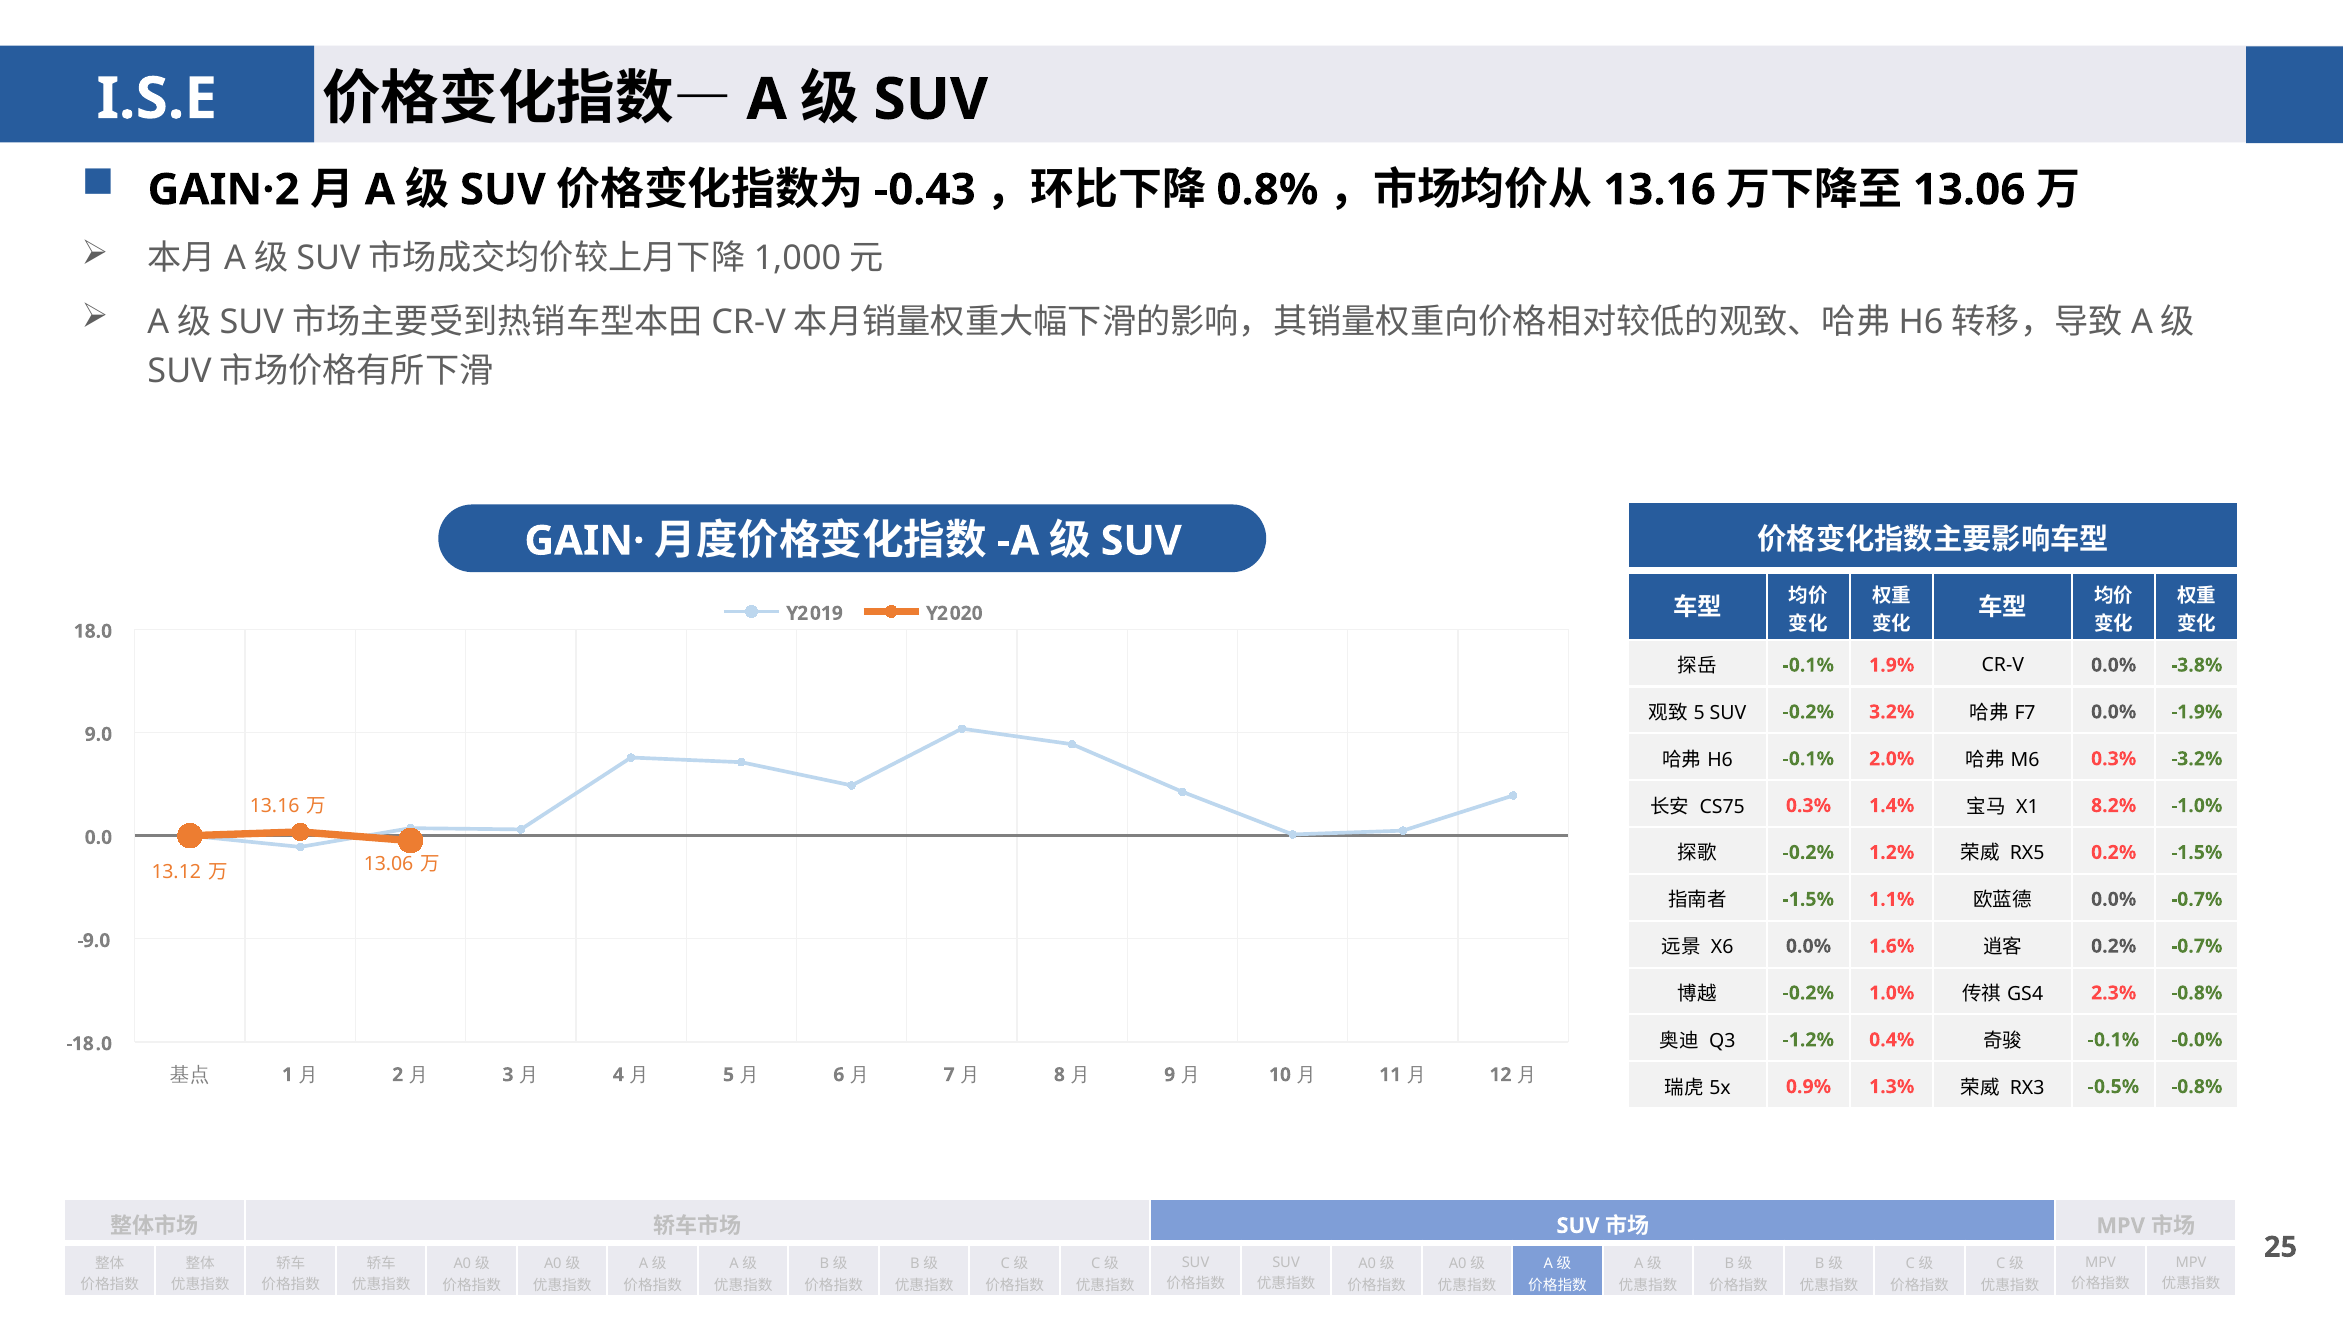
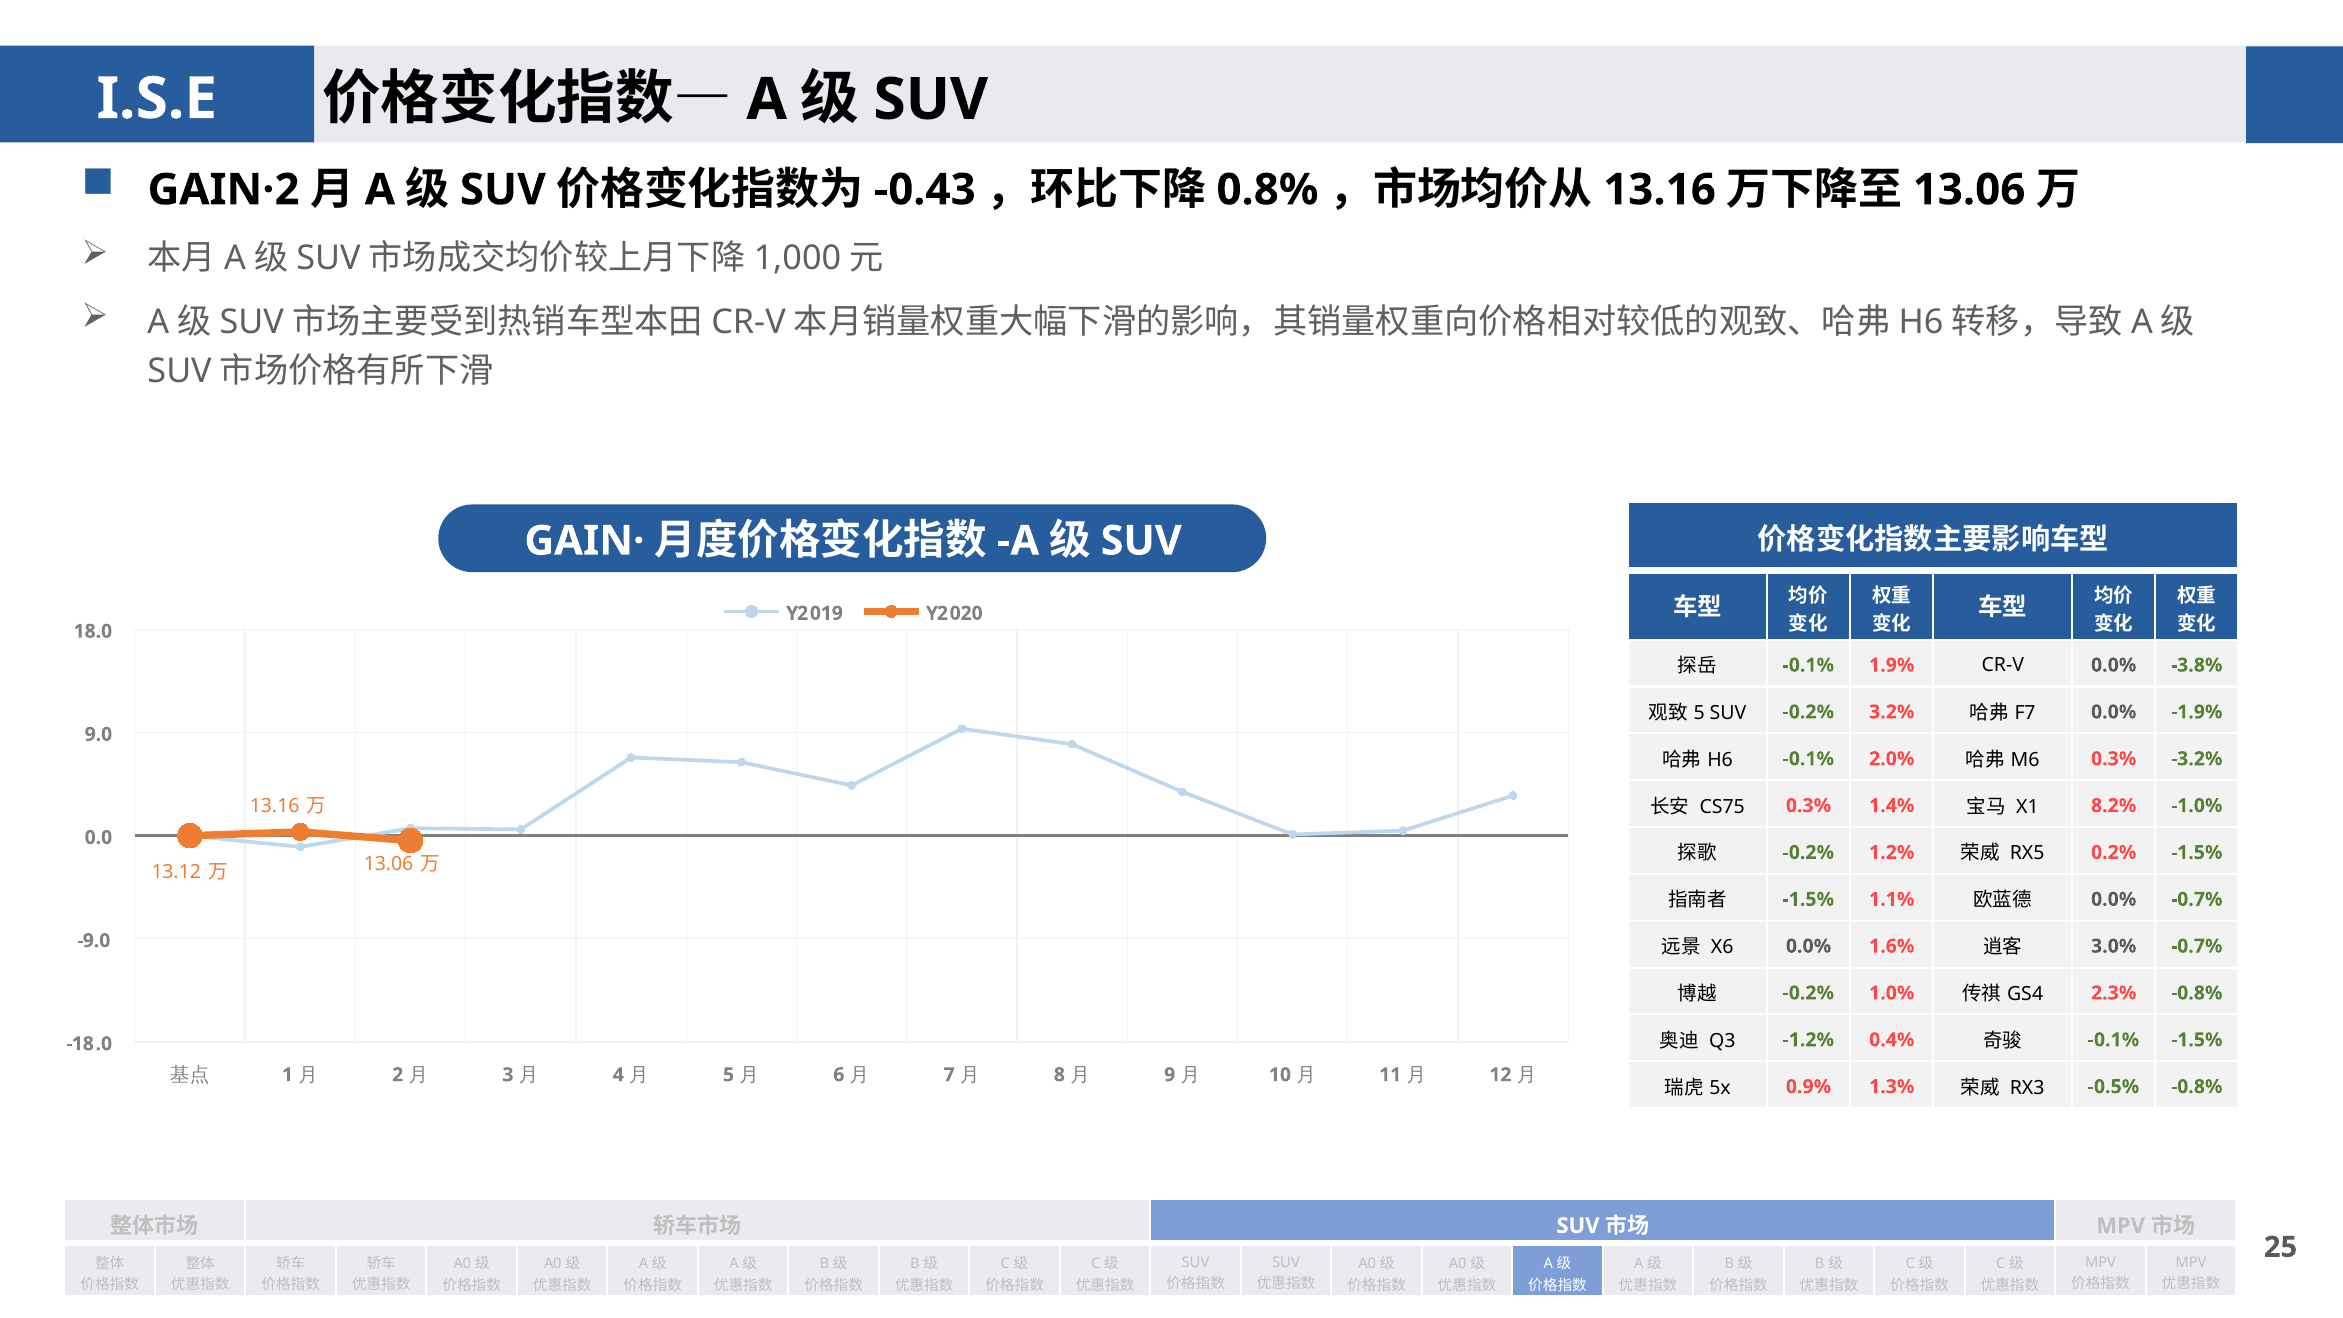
0.2%: 0.2% -> 3.0% (2114, 946)
-0.1% -0.0%: -0.0% -> -1.5% (2197, 1040)
